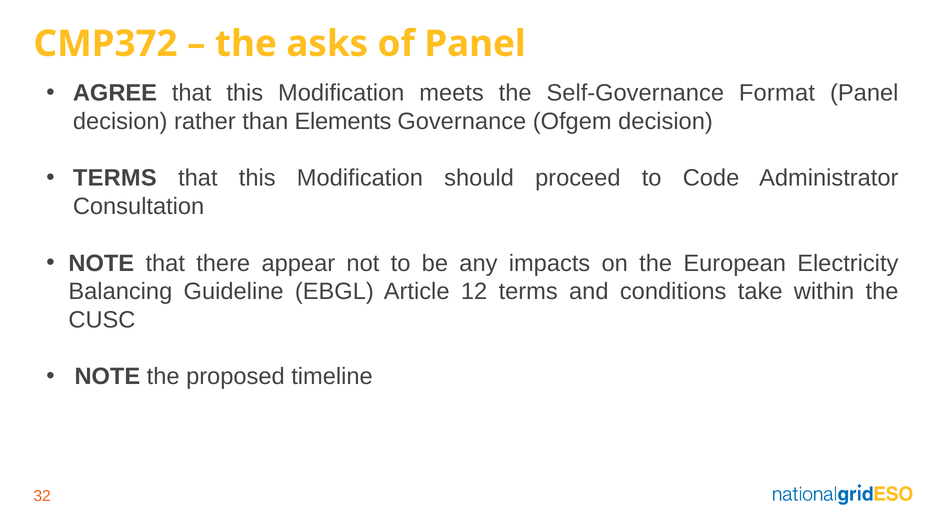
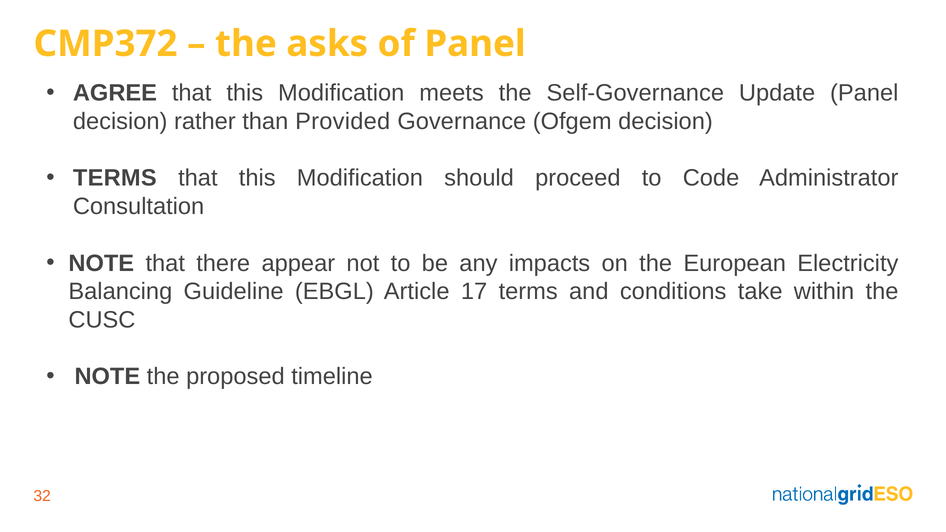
Format: Format -> Update (777, 93)
Elements: Elements -> Provided (343, 121)
12: 12 -> 17 (474, 292)
